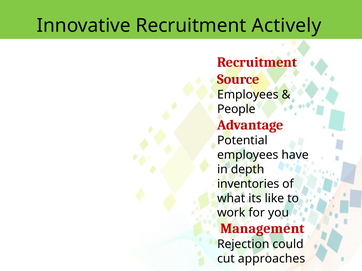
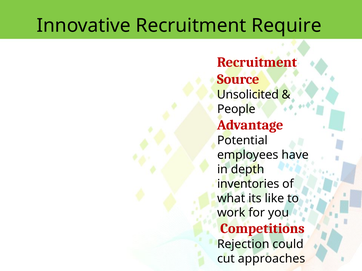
Actively: Actively -> Require (287, 26)
Employees: Employees -> Unsolicited (248, 95)
Management: Management -> Competitions (262, 229)
